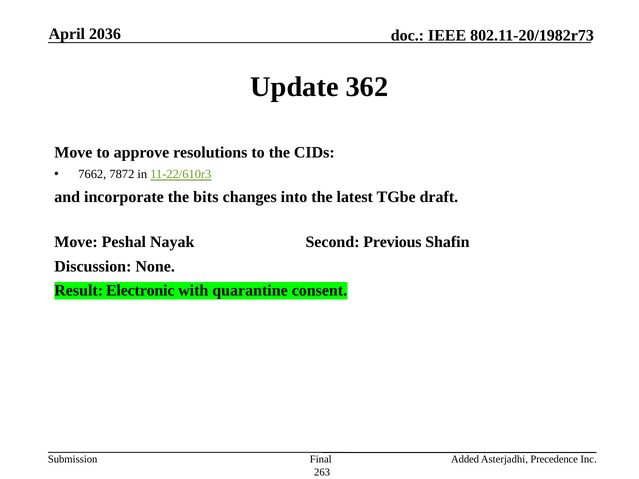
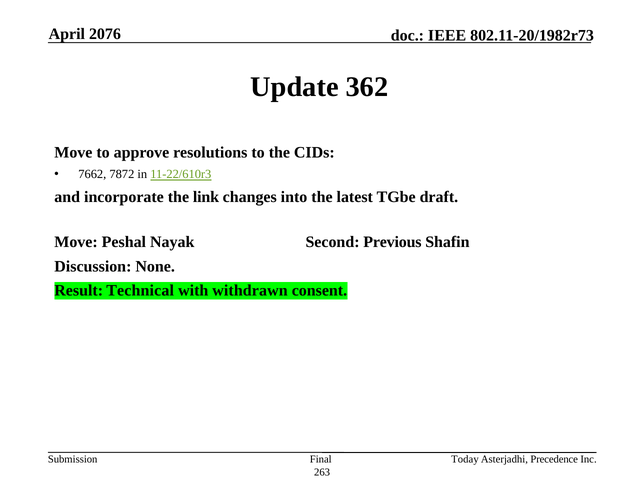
2036: 2036 -> 2076 (105, 34)
bits: bits -> link (206, 197)
Electronic: Electronic -> Technical (140, 291)
quarantine: quarantine -> withdrawn (250, 291)
Added: Added -> Today (465, 460)
